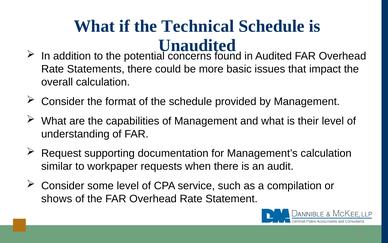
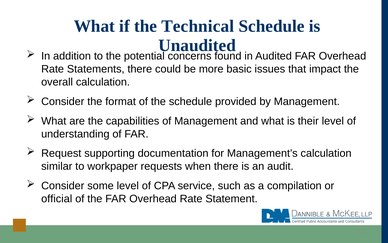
shows: shows -> official (57, 198)
